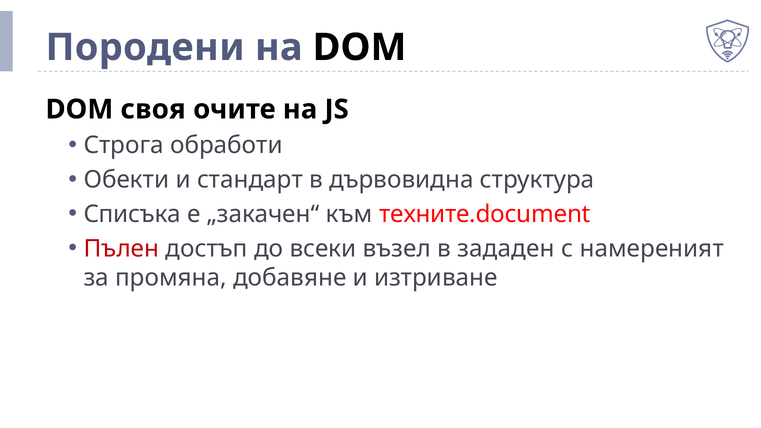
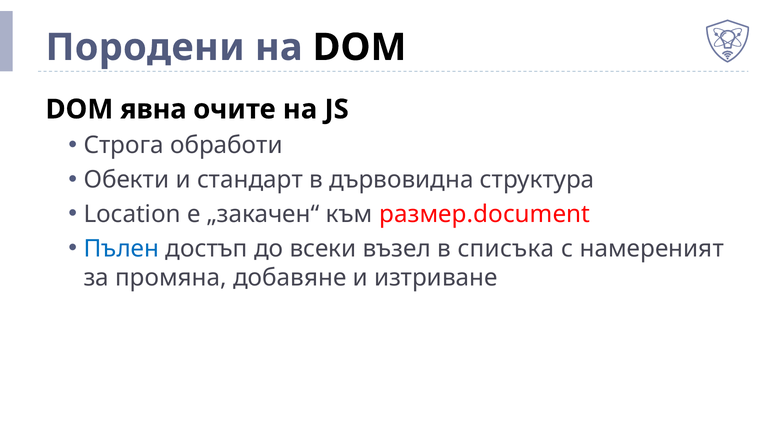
своя: своя -> явна (153, 109)
Списъка: Списъка -> Location (132, 214)
техните.document: техните.document -> размер.document (485, 214)
Пълен colour: red -> blue (121, 249)
зададен: зададен -> списъка (506, 249)
